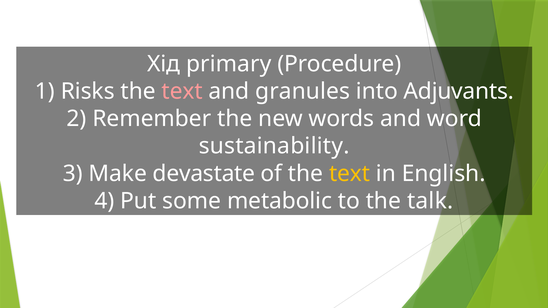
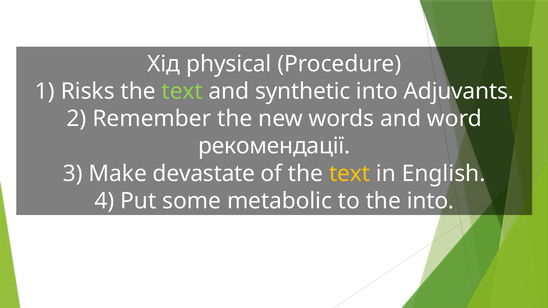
primary: primary -> physical (229, 64)
text colour: pink -> light green (182, 91)
granules: granules -> synthetic (303, 91)
sustainability: sustainability -> рекомендації (274, 146)
the talk: talk -> into (430, 201)
